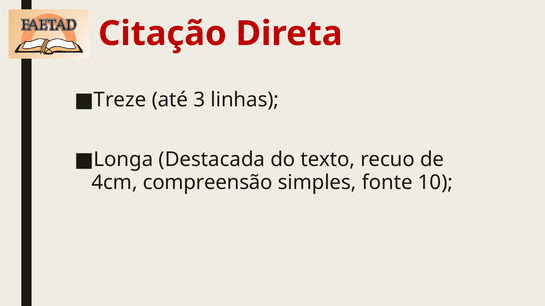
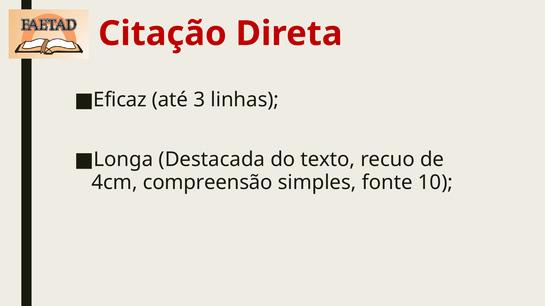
Treze: Treze -> Eficaz (120, 100)
